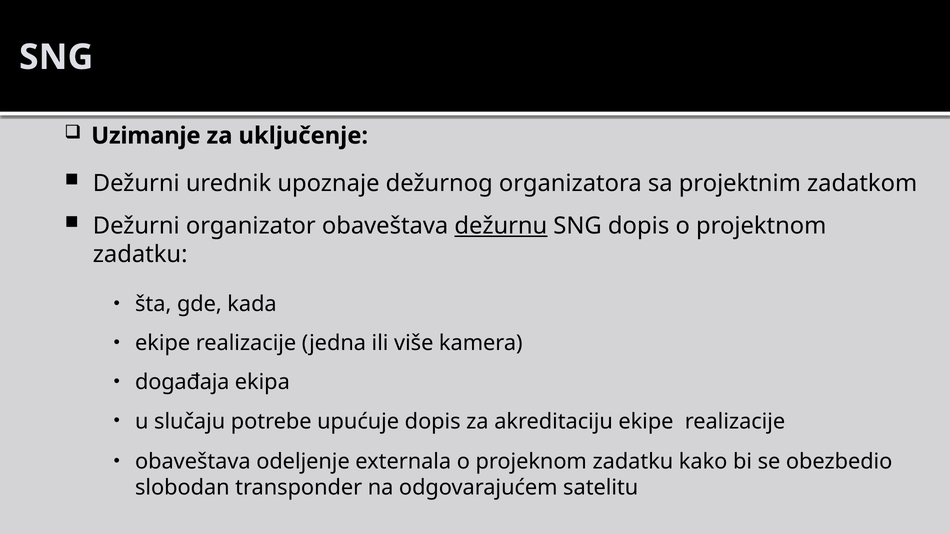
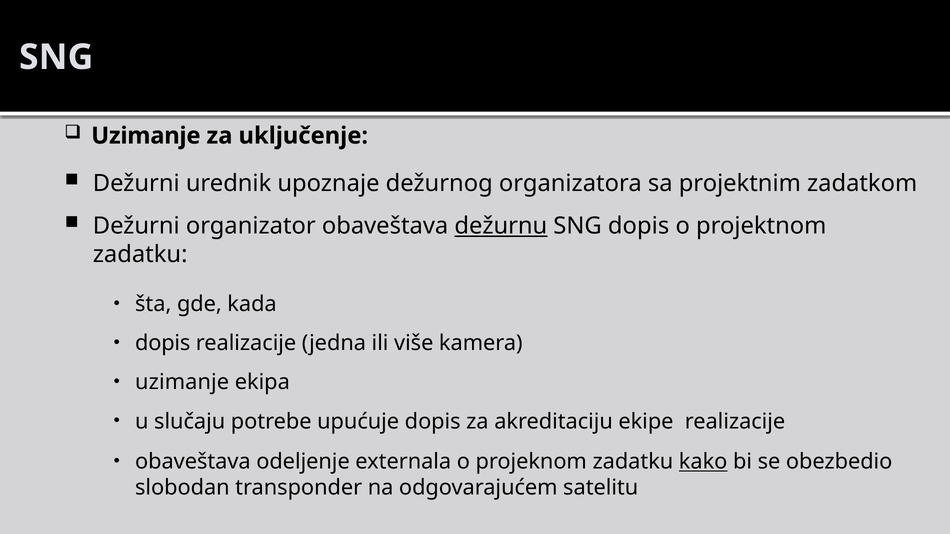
ekipe: ekipe -> dopis (163, 343)
događaja: događaja -> uzimanje (182, 382)
kako underline: none -> present (703, 462)
